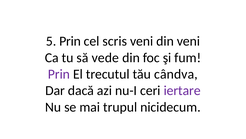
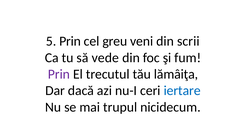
scris: scris -> greu (115, 41)
din veni: veni -> scrii (188, 41)
cândva: cândva -> lămâiţa (176, 74)
iertare colour: purple -> blue (182, 90)
